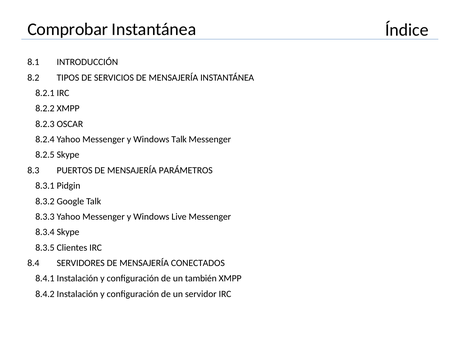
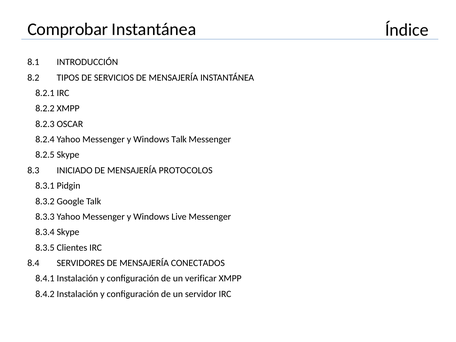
PUERTOS: PUERTOS -> INICIADO (75, 170)
PARÁMETROS: PARÁMETROS -> PROTOCOLOS (186, 170)
también: también -> verificar (201, 278)
